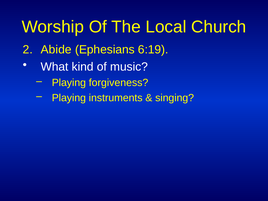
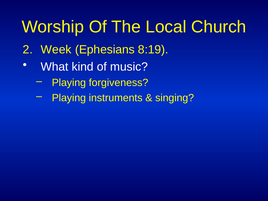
Abide: Abide -> Week (56, 50)
6:19: 6:19 -> 8:19 (153, 50)
